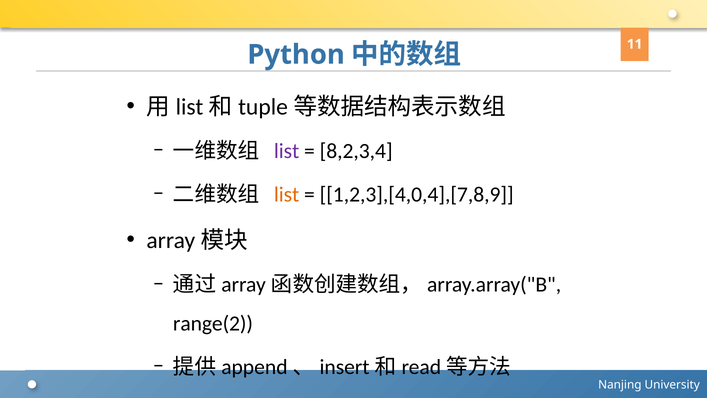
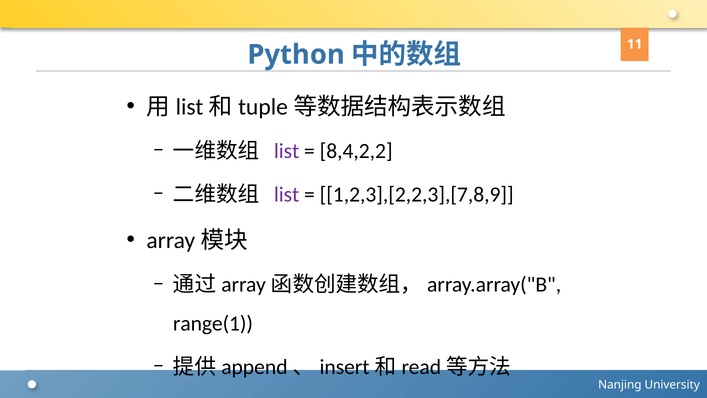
8,2,3,4: 8,2,3,4 -> 8,4,2,2 (356, 151)
list colour: orange -> purple (287, 194)
1,2,3],[4,0,4],[7,8,9: 1,2,3],[4,0,4],[7,8,9 -> 1,2,3],[2,2,3],[7,8,9 (417, 194)
range(2: range(2 -> range(1 (213, 323)
